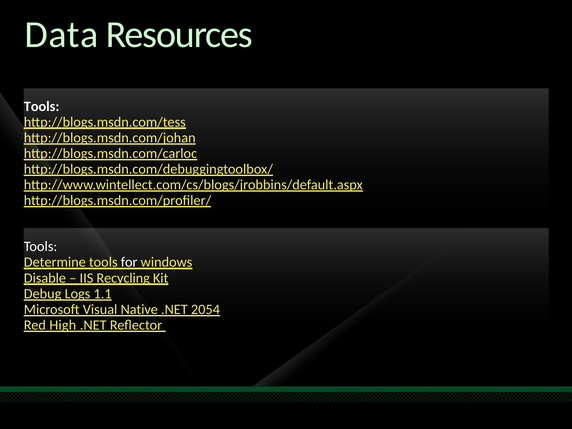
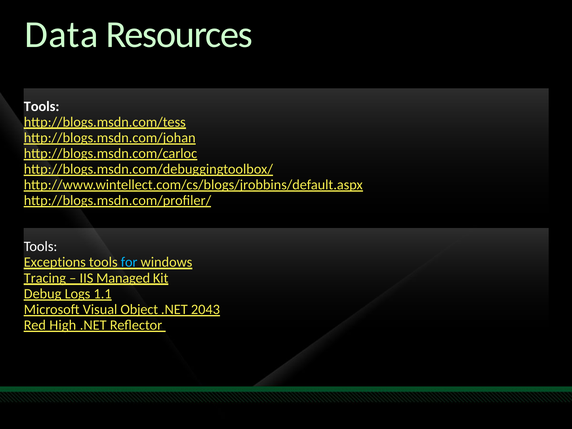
Determine: Determine -> Exceptions (55, 262)
for colour: white -> light blue (129, 262)
Disable: Disable -> Tracing (45, 278)
Recycling: Recycling -> Managed (123, 278)
Native: Native -> Object (139, 309)
2054: 2054 -> 2043 (205, 309)
